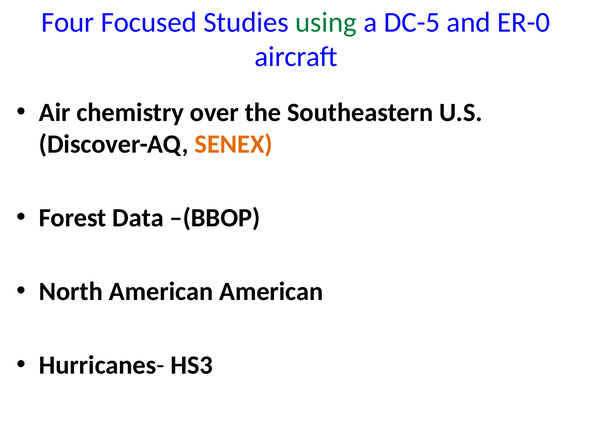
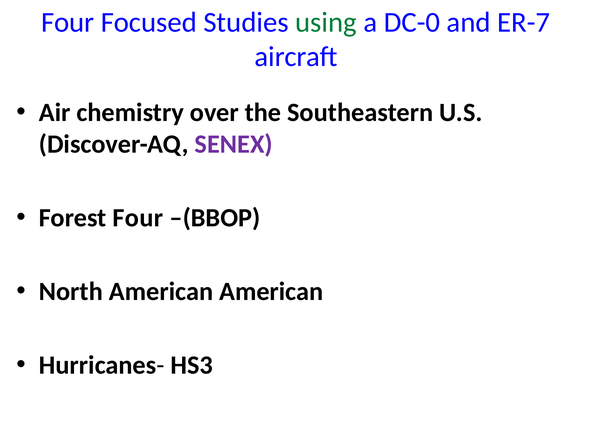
DC-5: DC-5 -> DC-0 (412, 22)
ER-0: ER-0 -> ER-7 (524, 22)
SENEX colour: orange -> purple (234, 144)
Forest Data: Data -> Four (138, 218)
